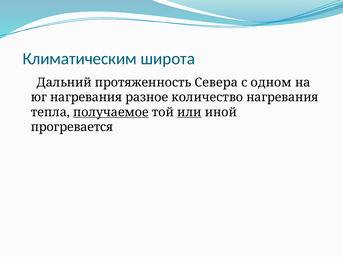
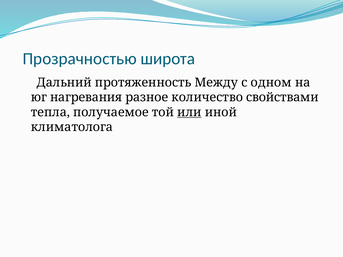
Климатическим: Климатическим -> Прозрачностью (80, 59)
Севера: Севера -> Между (216, 83)
количество нагревания: нагревания -> свойствами (282, 97)
получаемое underline: present -> none (111, 112)
прогревается: прогревается -> климатолога (72, 127)
